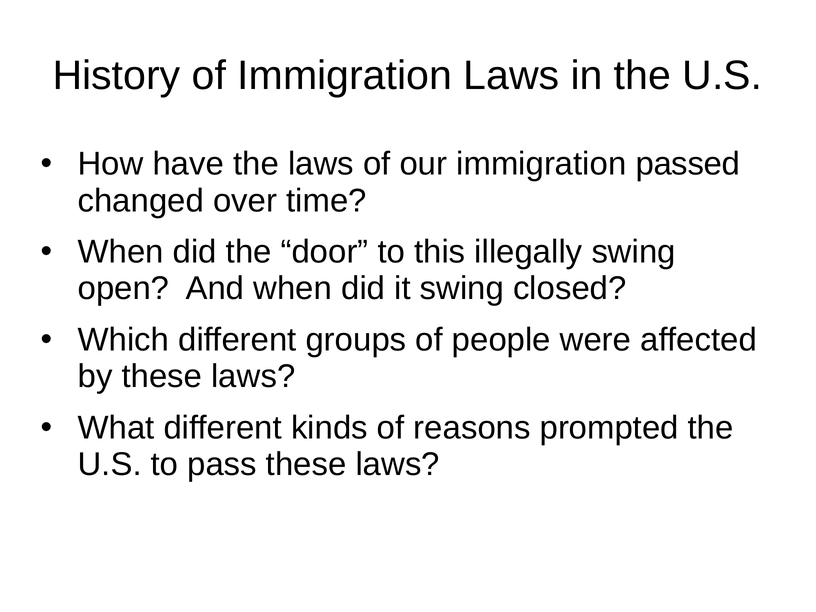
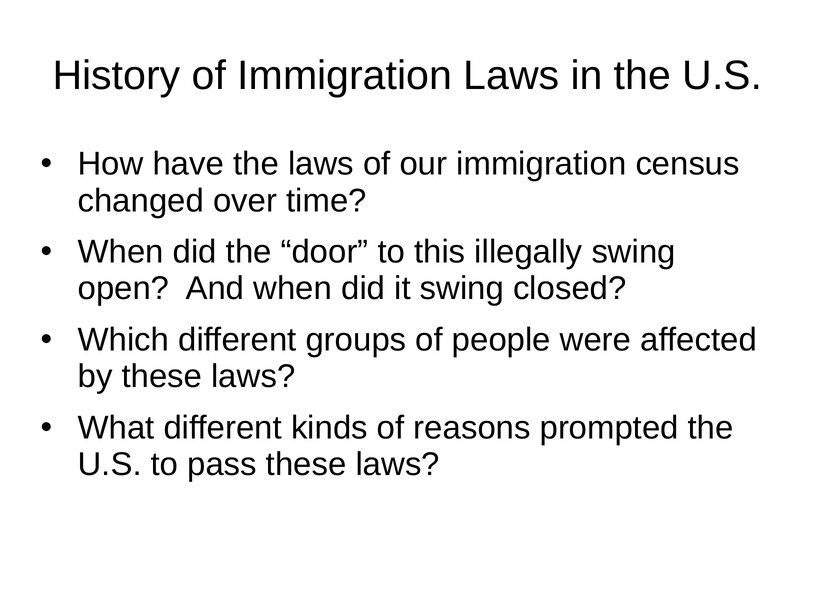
passed: passed -> census (688, 164)
